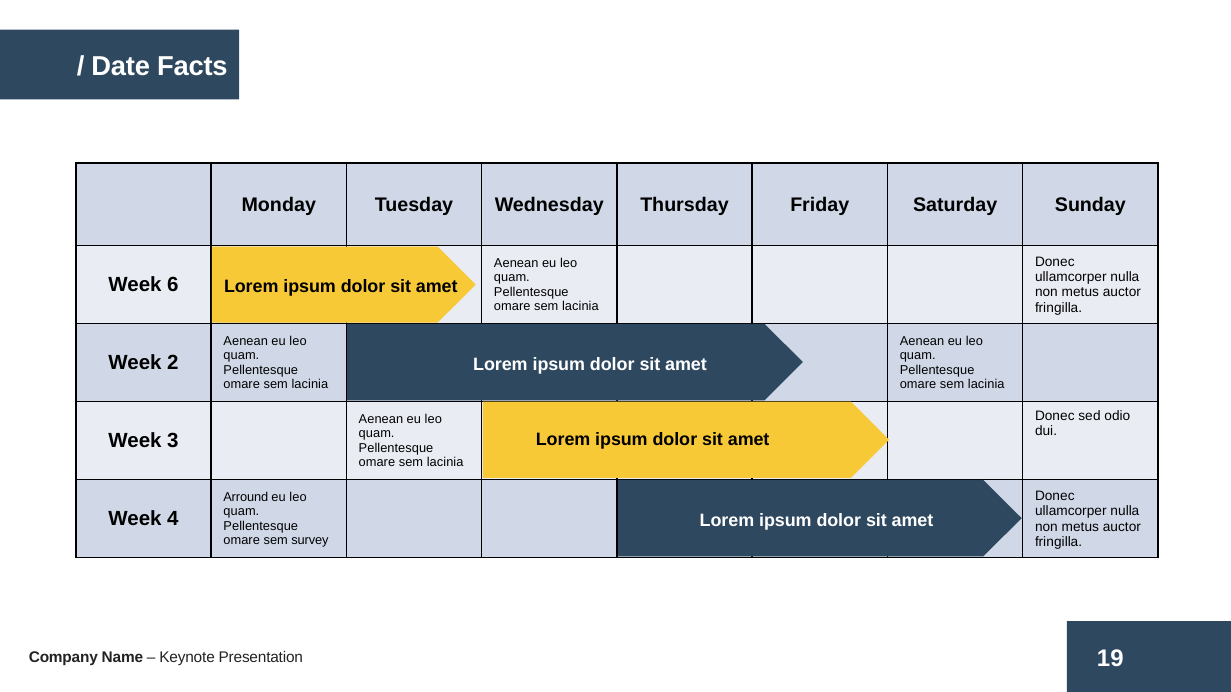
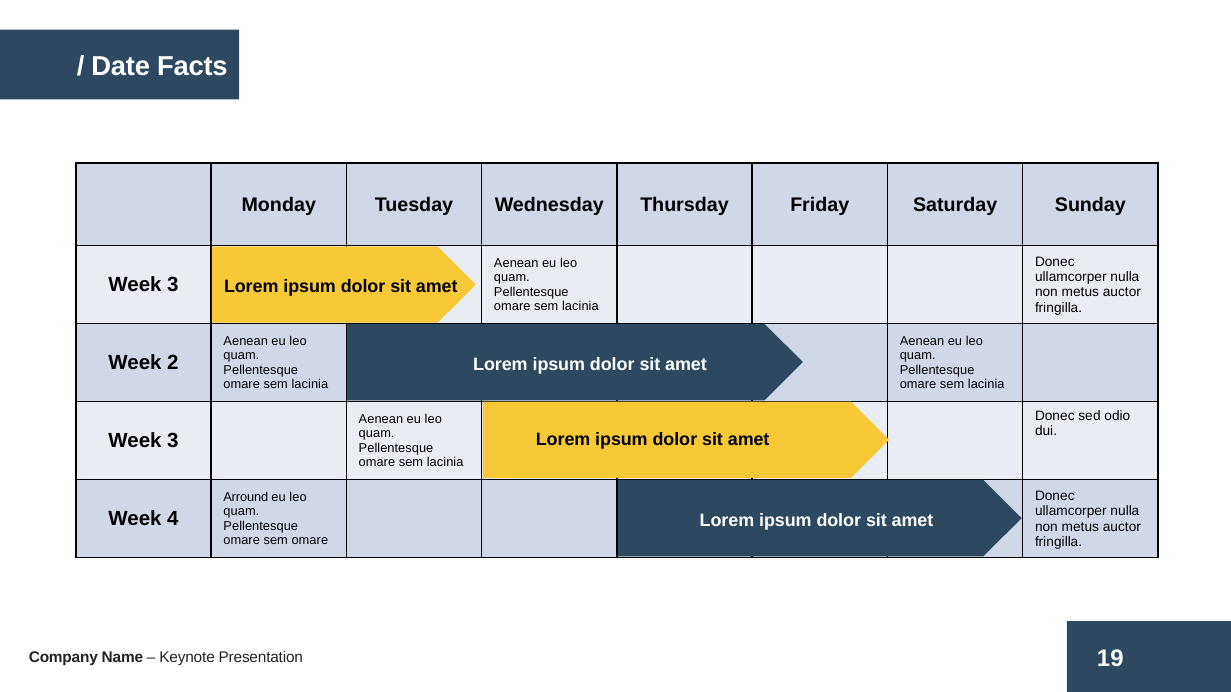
6: 6 -> 3 (173, 285)
sem survey: survey -> omare (310, 541)
